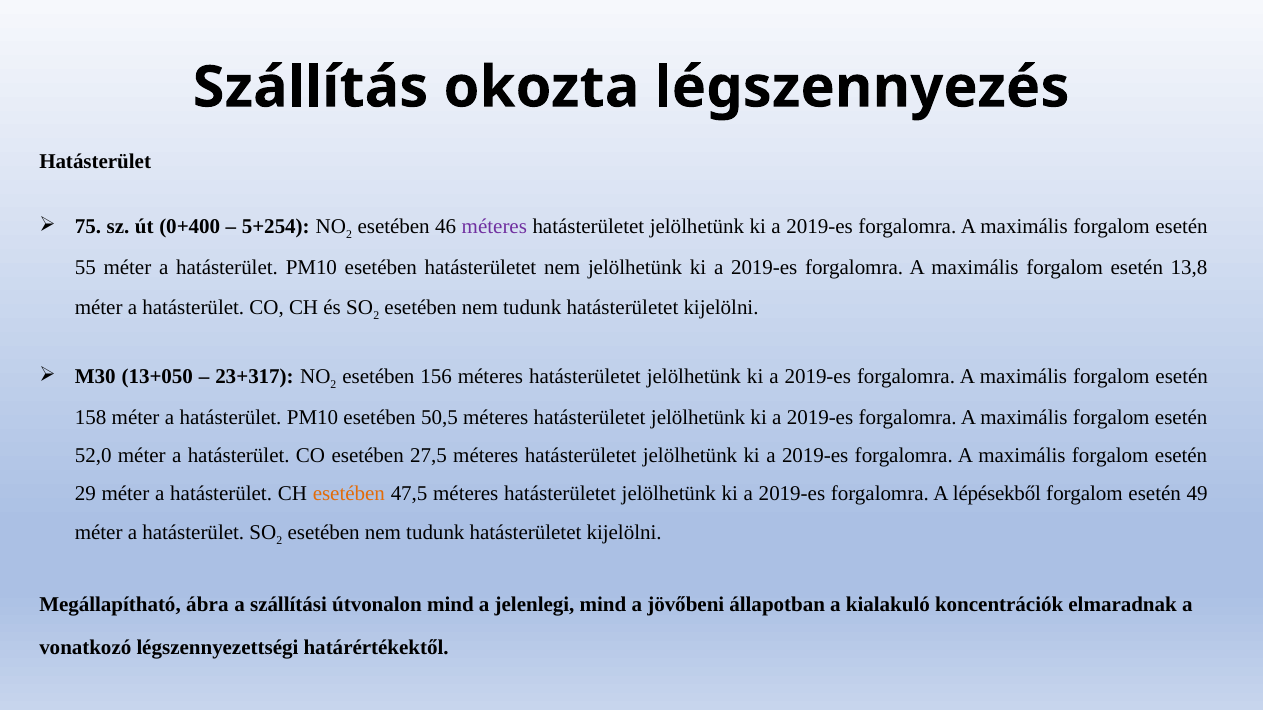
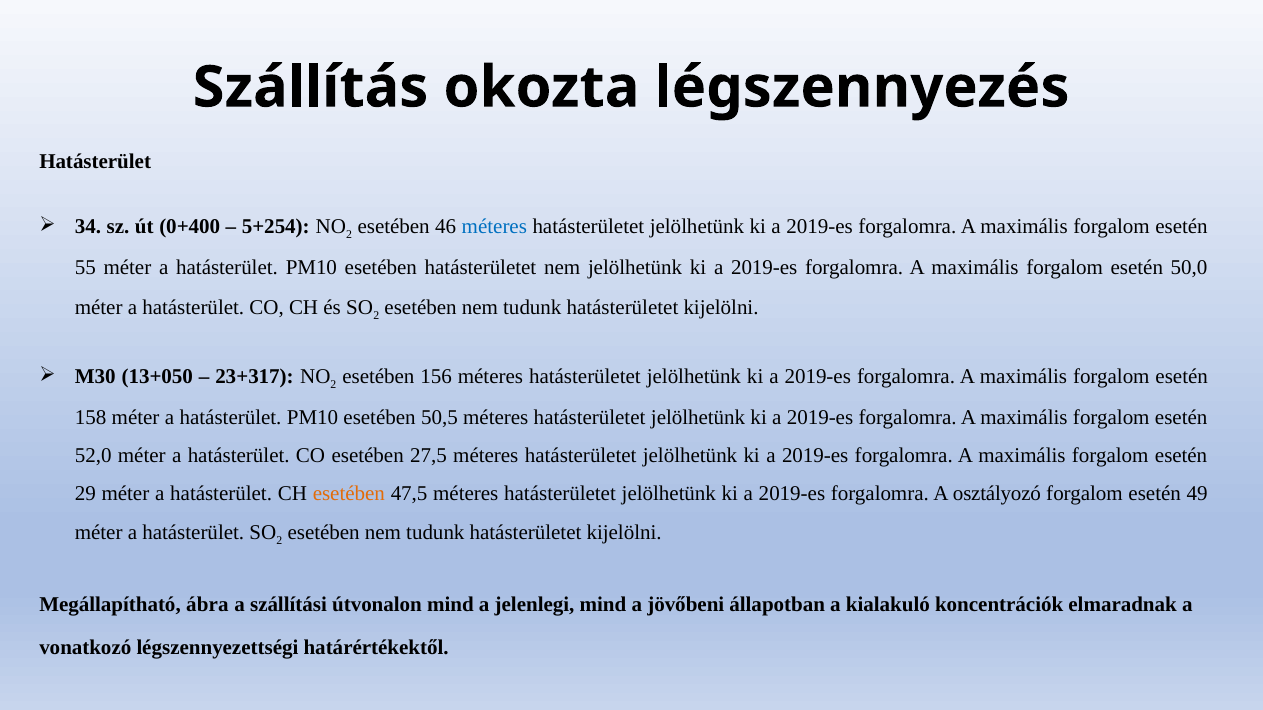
75: 75 -> 34 (88, 227)
méteres colour: purple -> blue (494, 227)
13,8: 13,8 -> 50,0 (1189, 268)
lépésekből: lépésekből -> osztályozó (997, 493)
